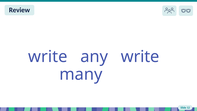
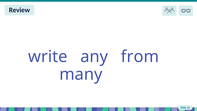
any write: write -> from (140, 57)
